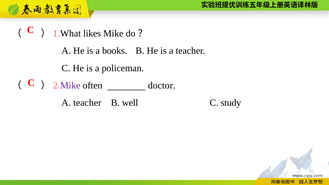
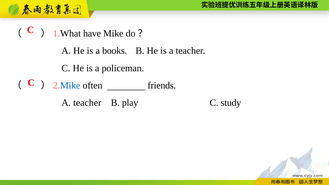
likes: likes -> have (92, 34)
Mike colour: purple -> blue (70, 85)
doctor: doctor -> friends (162, 85)
well: well -> play (130, 103)
